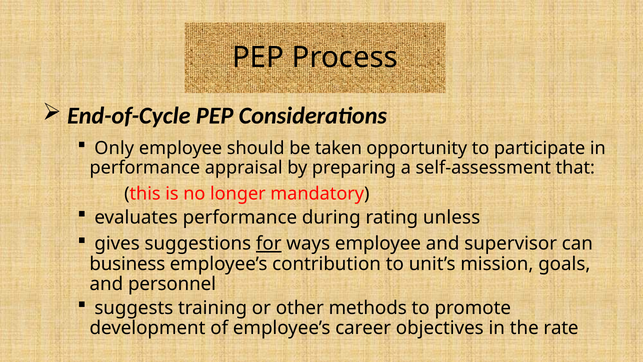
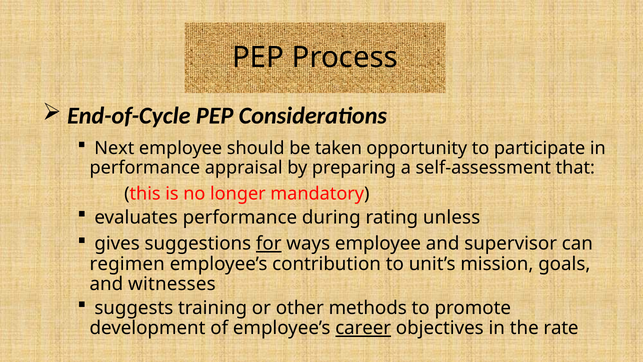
Only: Only -> Next (114, 148)
business: business -> regimen (127, 264)
personnel: personnel -> witnesses (172, 284)
career underline: none -> present (363, 328)
